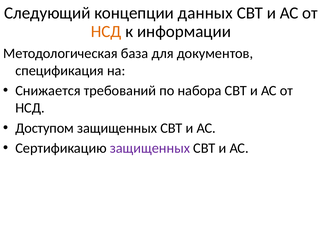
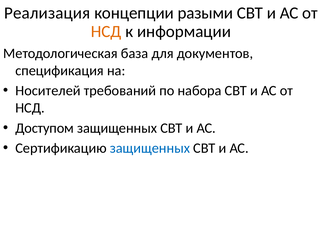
Следующий: Следующий -> Реализация (47, 13)
данных: данных -> разыми (205, 13)
Снижается: Снижается -> Носителей (48, 91)
защищенных colour: purple -> blue (150, 148)
